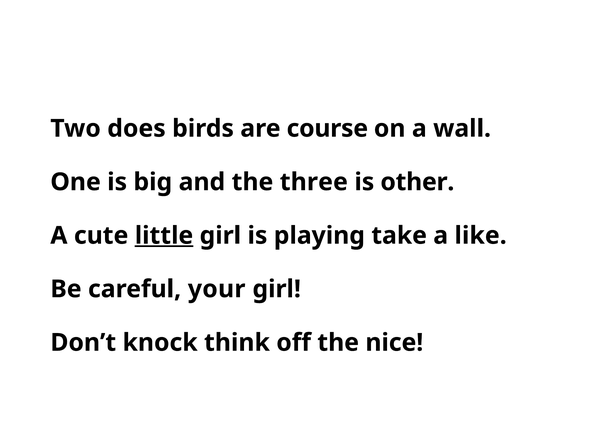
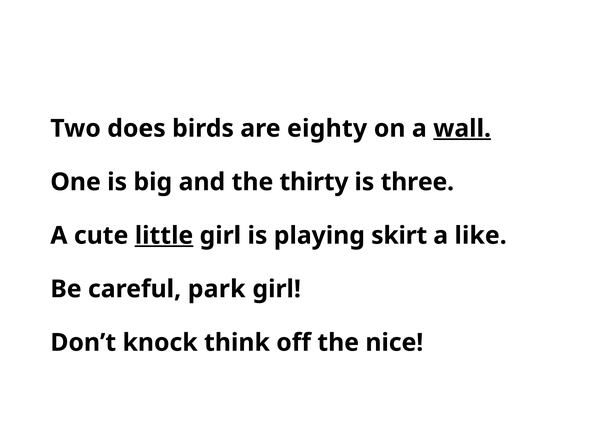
course: course -> eighty (327, 129)
wall underline: none -> present (462, 129)
three: three -> thirty (314, 182)
other: other -> three (417, 182)
take: take -> skirt (399, 236)
your: your -> park (217, 289)
